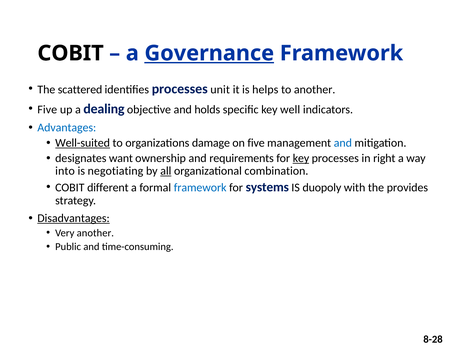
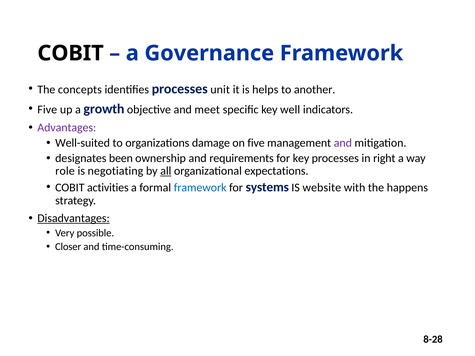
Governance underline: present -> none (209, 53)
scattered: scattered -> concepts (80, 90)
dealing: dealing -> growth (104, 109)
holds: holds -> meet (207, 110)
Advantages colour: blue -> purple (67, 128)
Well-suited underline: present -> none (83, 143)
and colour: blue -> purple (343, 143)
want: want -> been (121, 158)
key underline: present -> none (301, 158)
into: into -> role (65, 171)
combination: combination -> expectations (276, 171)
different: different -> activities (108, 188)
duopoly: duopoly -> website (322, 188)
provides: provides -> happens (407, 188)
Very another: another -> possible (95, 233)
Public: Public -> Closer (68, 247)
